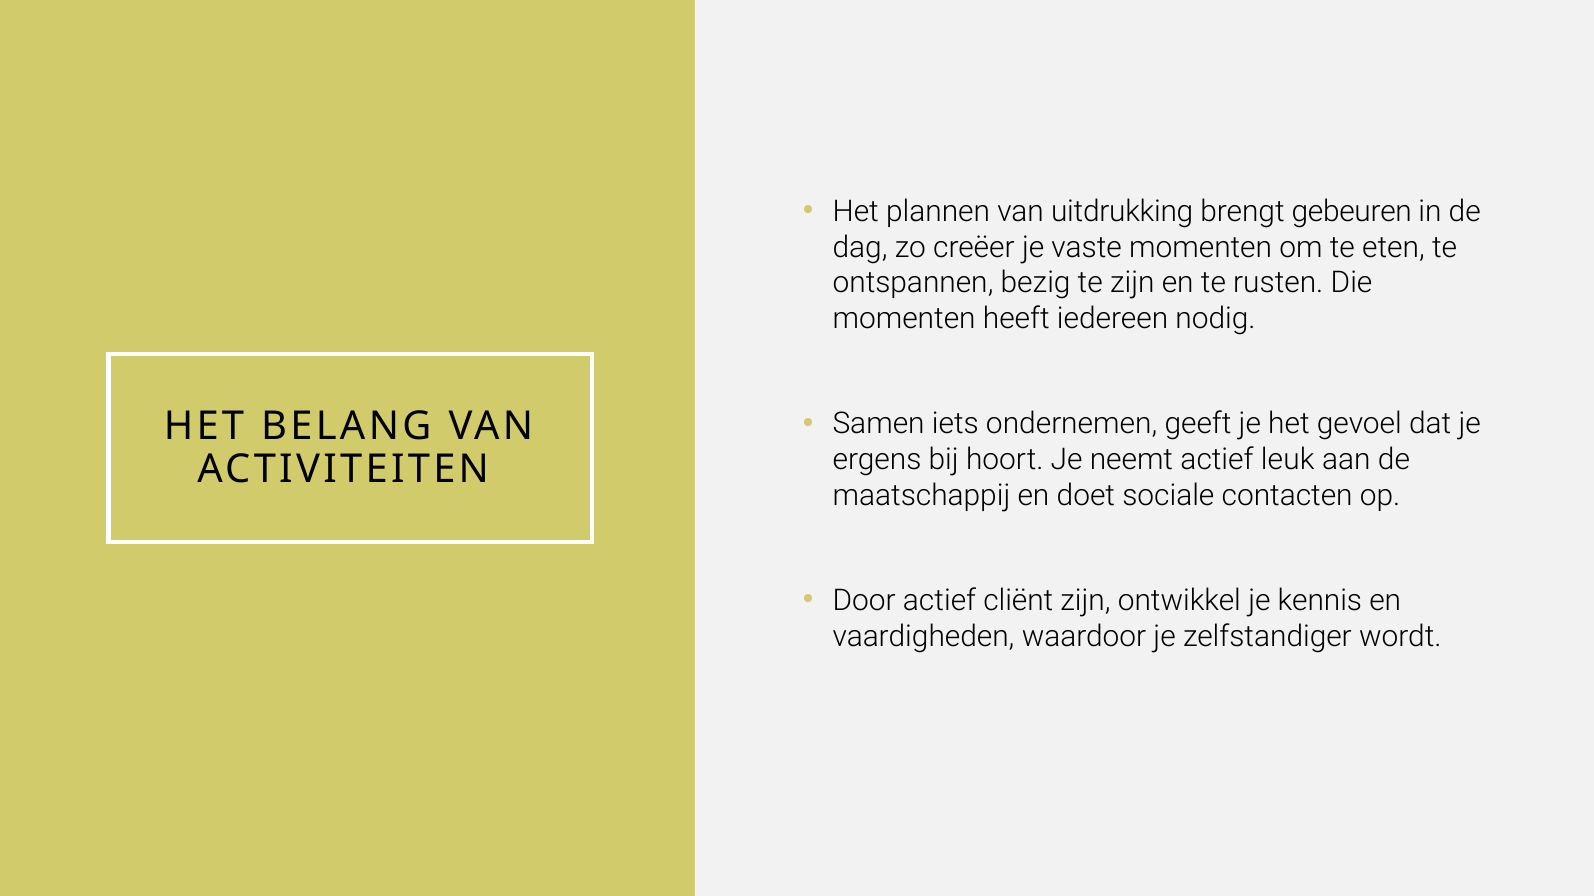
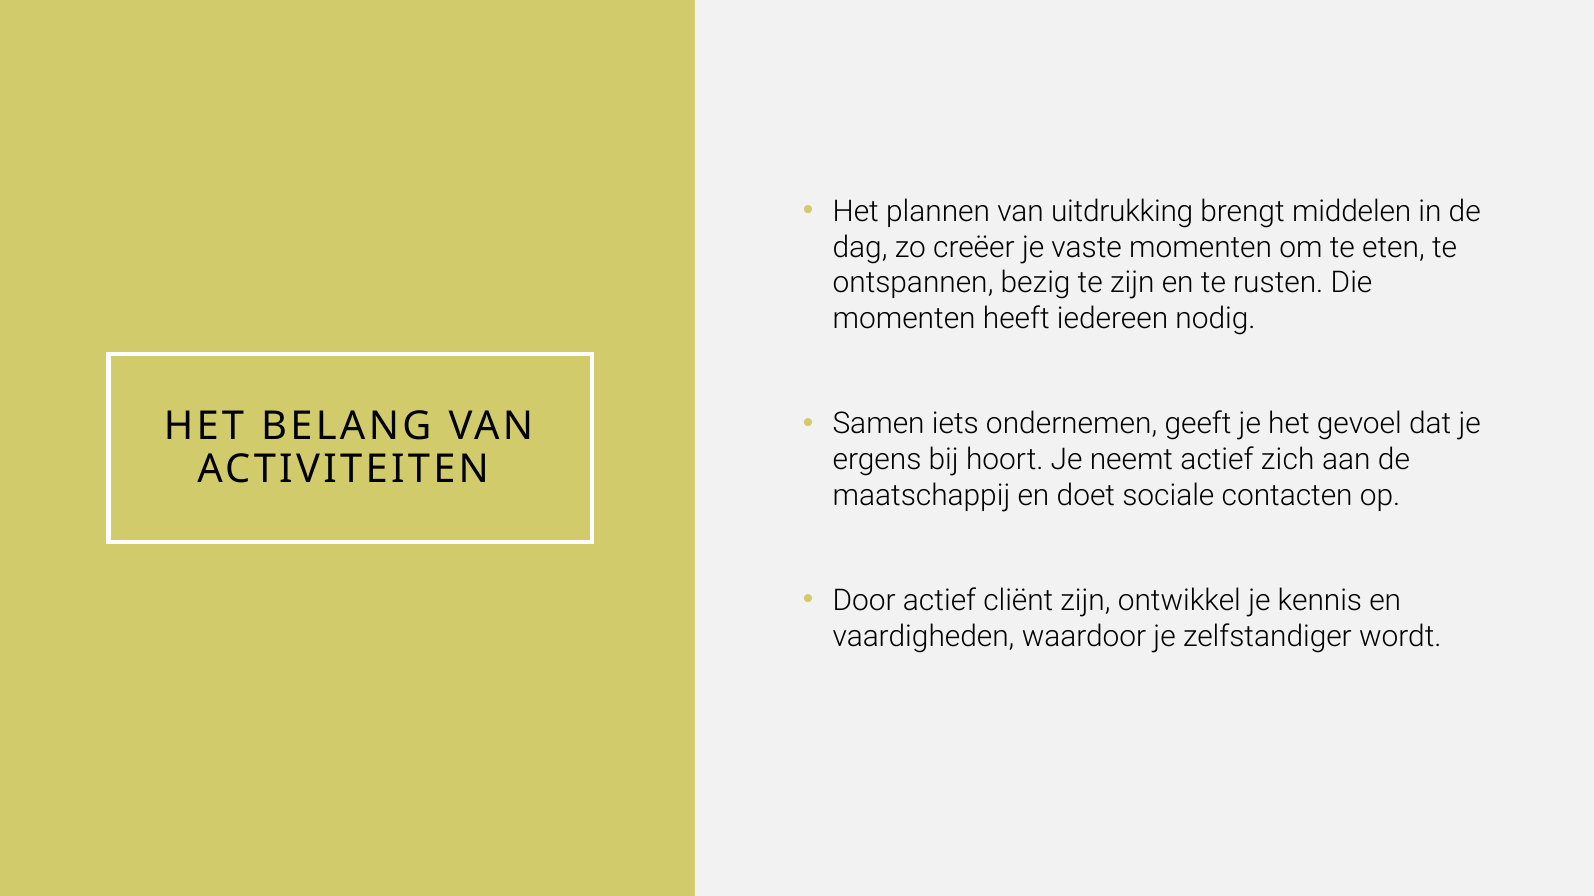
gebeuren: gebeuren -> middelen (1352, 212)
leuk: leuk -> zich (1288, 460)
